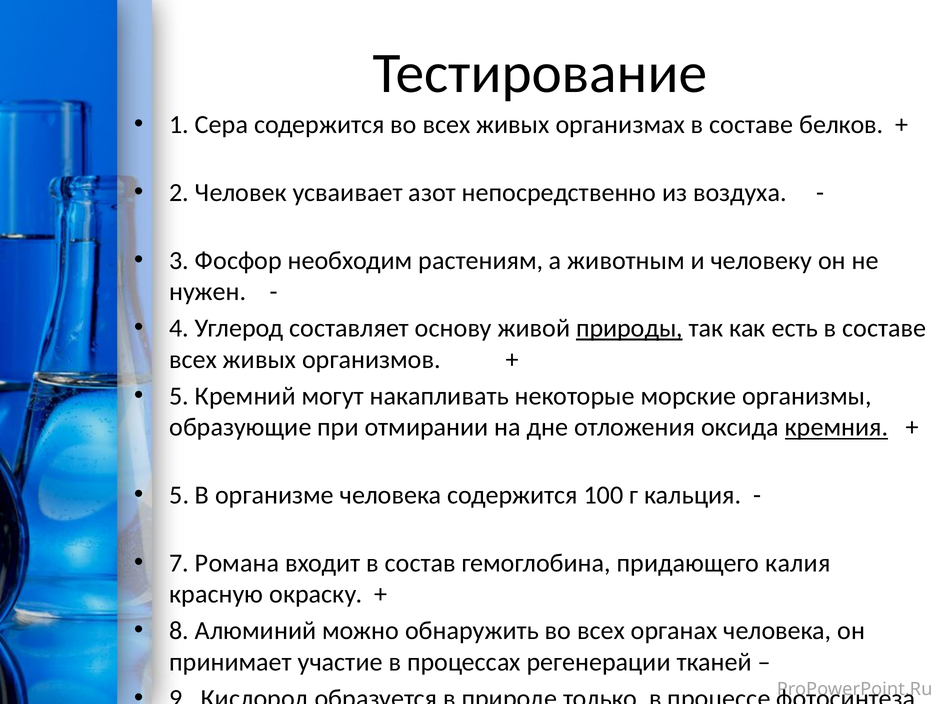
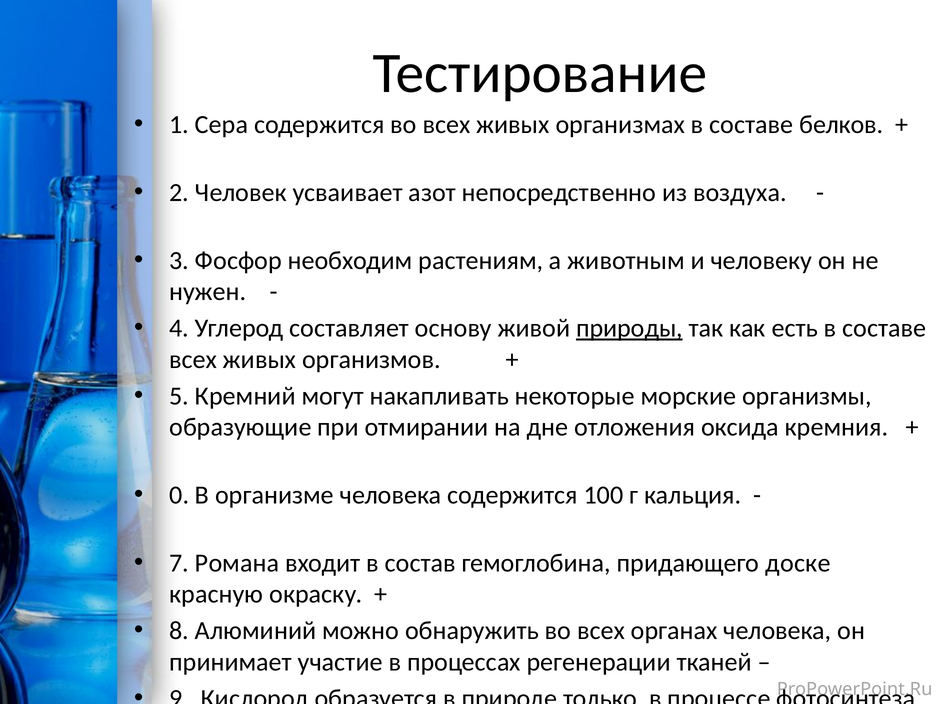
кремния underline: present -> none (837, 428)
5: 5 -> 0 (179, 495)
калия: калия -> доске (798, 563)
